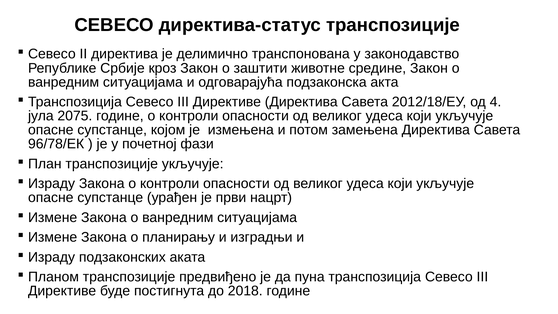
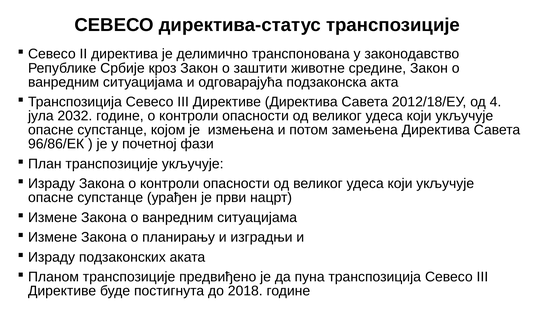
2075: 2075 -> 2032 (75, 116)
96/78/EК: 96/78/EК -> 96/86/EК (56, 144)
